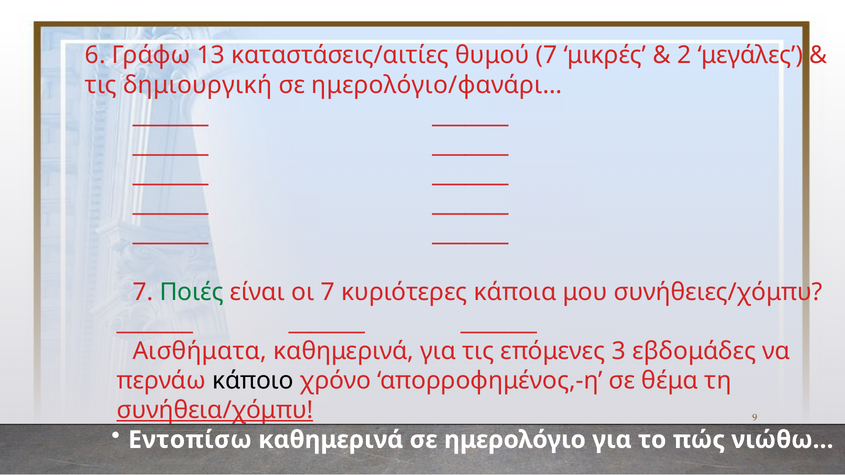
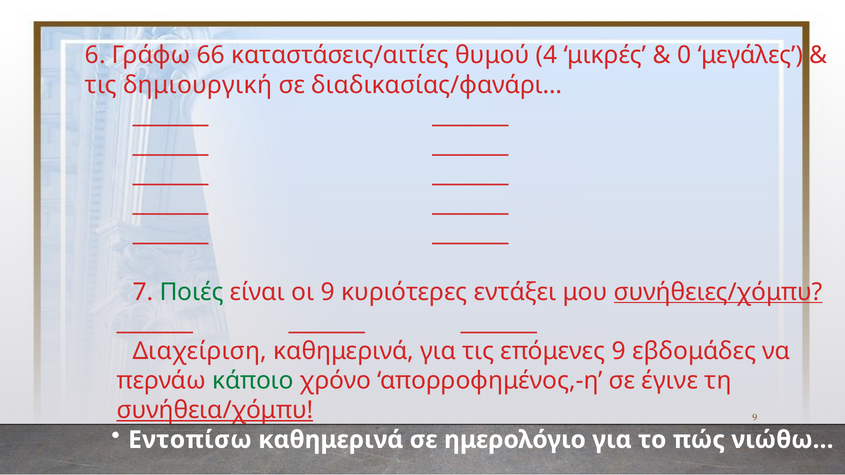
13: 13 -> 66 (211, 55)
θυμού 7: 7 -> 4 (547, 55)
2: 2 -> 0 (684, 55)
ημερολόγιο/φανάρι…: ημερολόγιο/φανάρι… -> διαδικασίας/φανάρι… (437, 85)
οι 7: 7 -> 9 (328, 292)
κάποια: κάποια -> εντάξει (515, 292)
συνήθειες/χόμπυ underline: none -> present (718, 292)
Αισθήματα: Αισθήματα -> Διαχείριση (200, 351)
επόμενες 3: 3 -> 9 (619, 351)
κάποιο colour: black -> green (253, 381)
θέμα: θέμα -> έγινε (670, 381)
